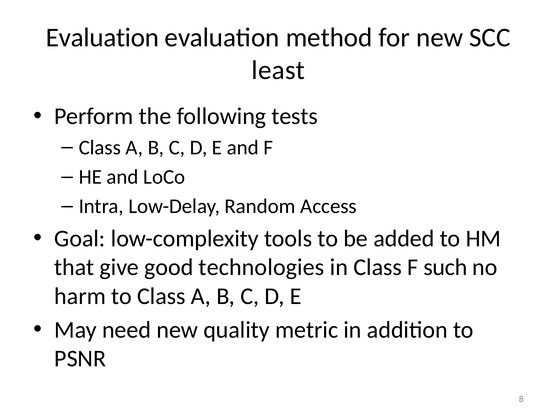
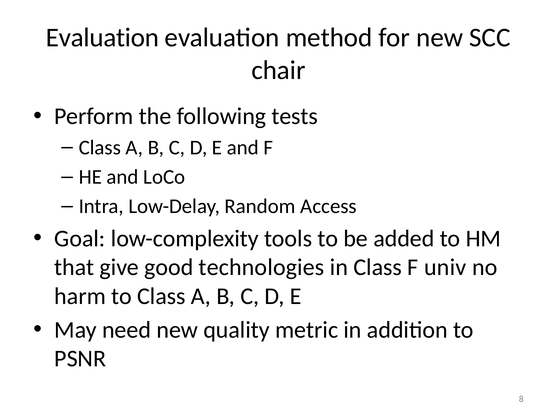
least: least -> chair (278, 70)
such: such -> univ (445, 267)
